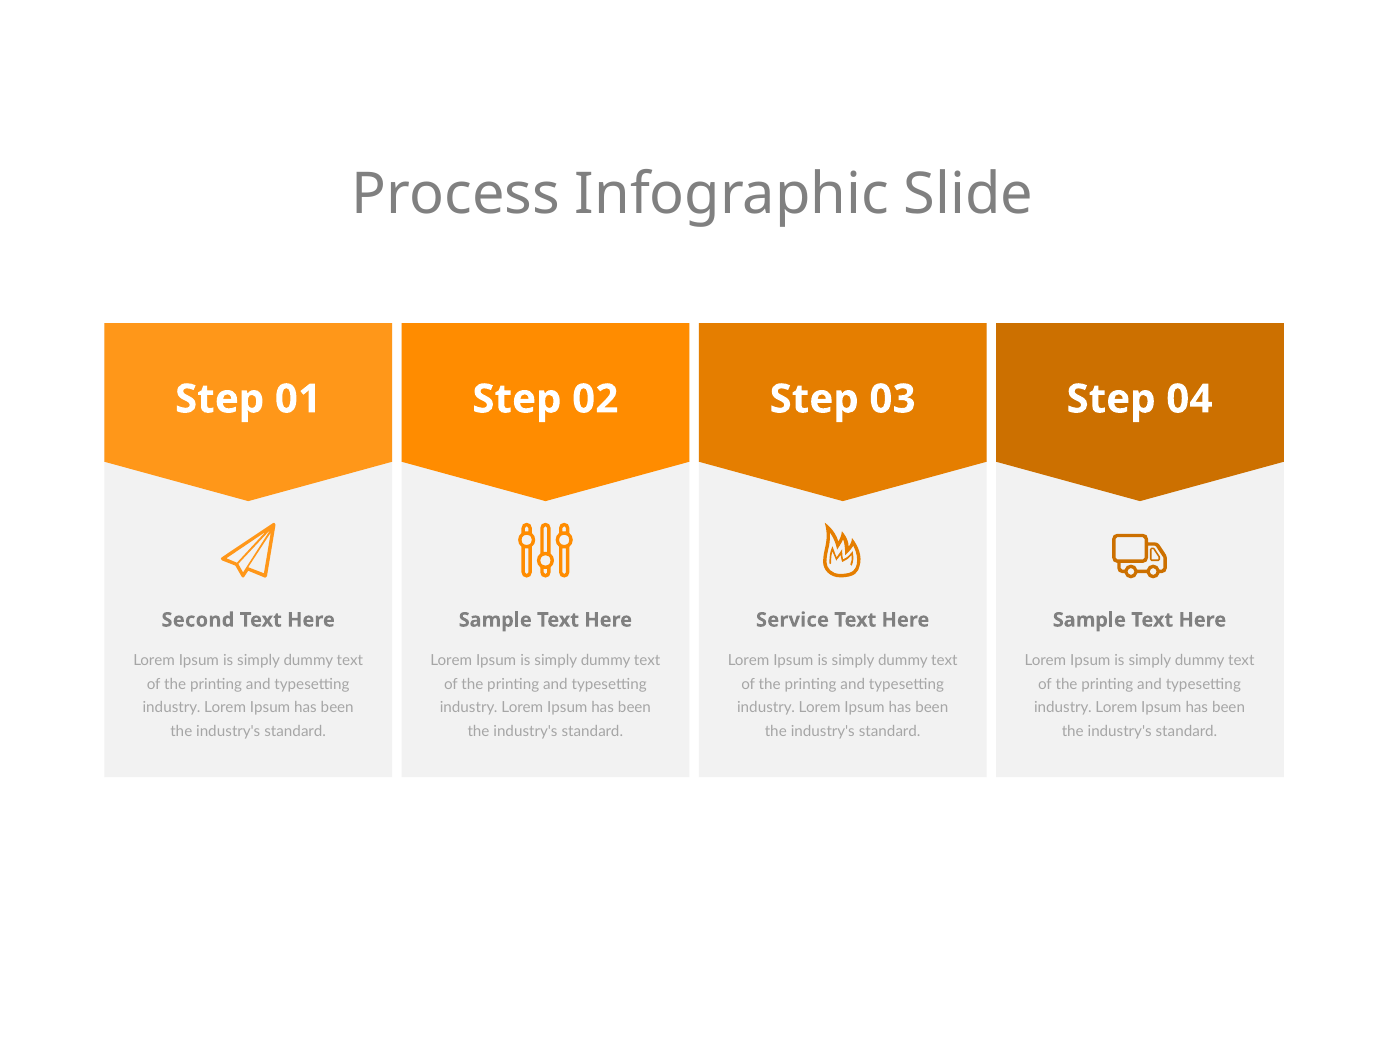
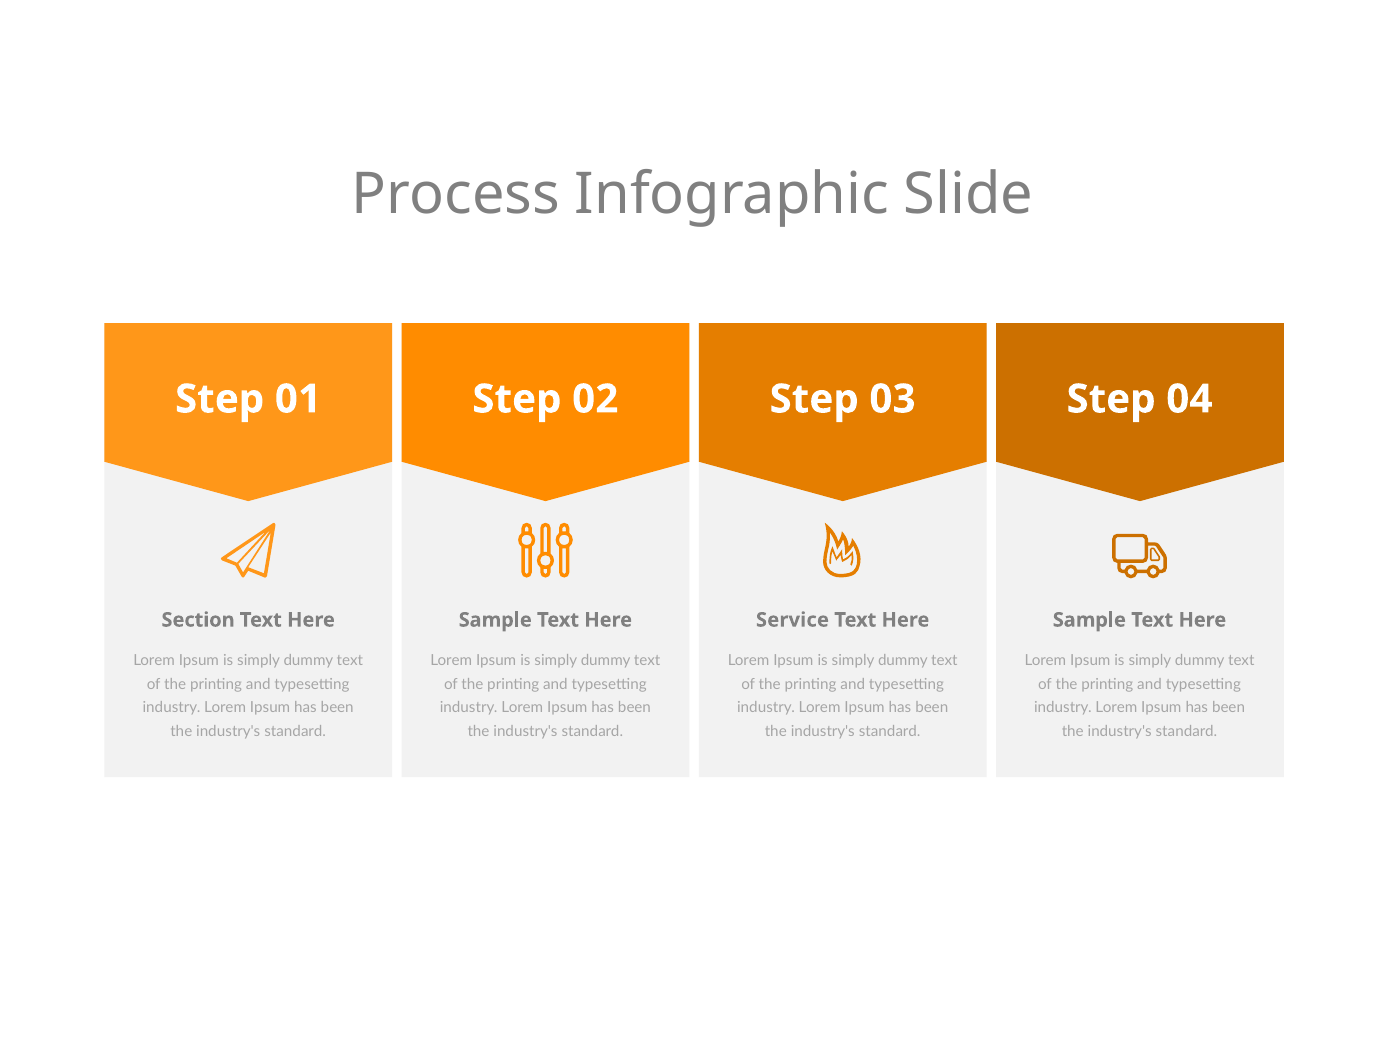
Second: Second -> Section (198, 620)
